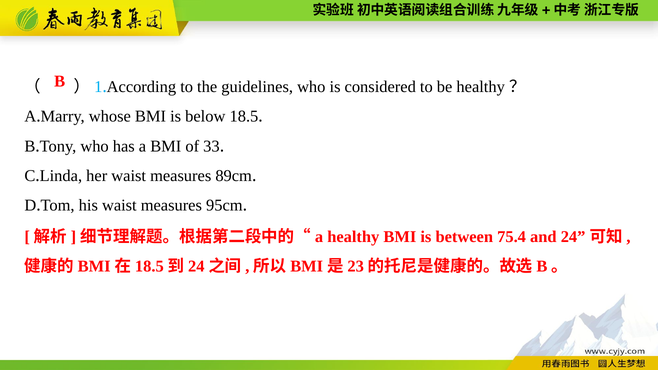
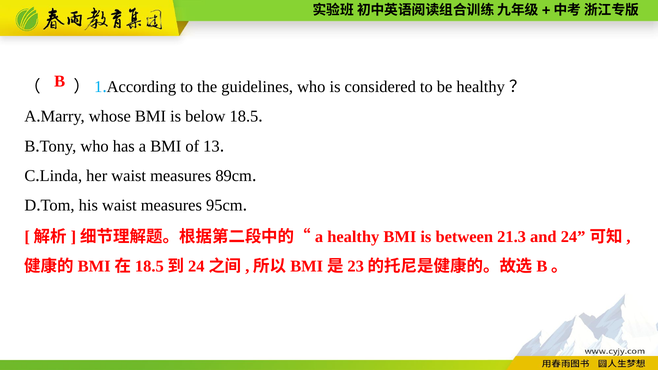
33: 33 -> 13 (211, 146)
75.4: 75.4 -> 21.3 (512, 237)
